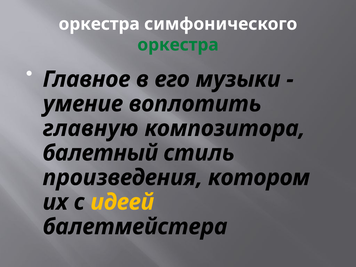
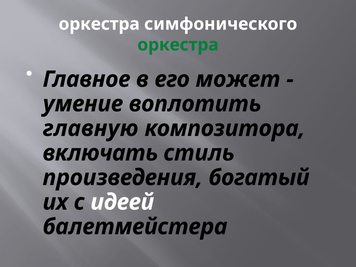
музыки: музыки -> может (238, 79)
балетный: балетный -> включать (100, 153)
котором: котором -> богатый (259, 178)
идеей colour: yellow -> white (122, 202)
